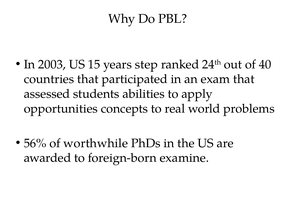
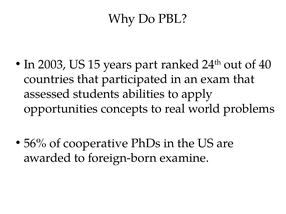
step: step -> part (146, 64)
worthwhile: worthwhile -> cooperative (96, 144)
